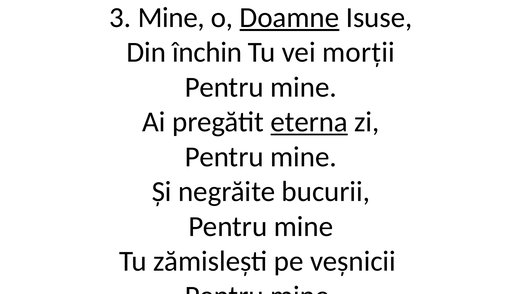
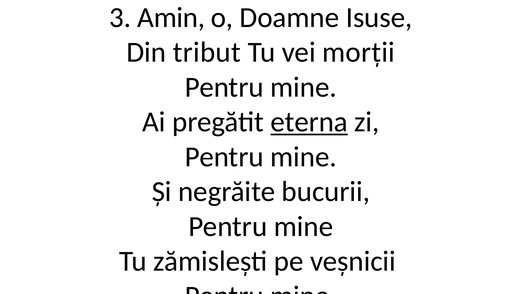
3 Mine: Mine -> Amin (171, 17)
Doamne underline: present -> none (289, 17)
închin: închin -> tribut (207, 52)
